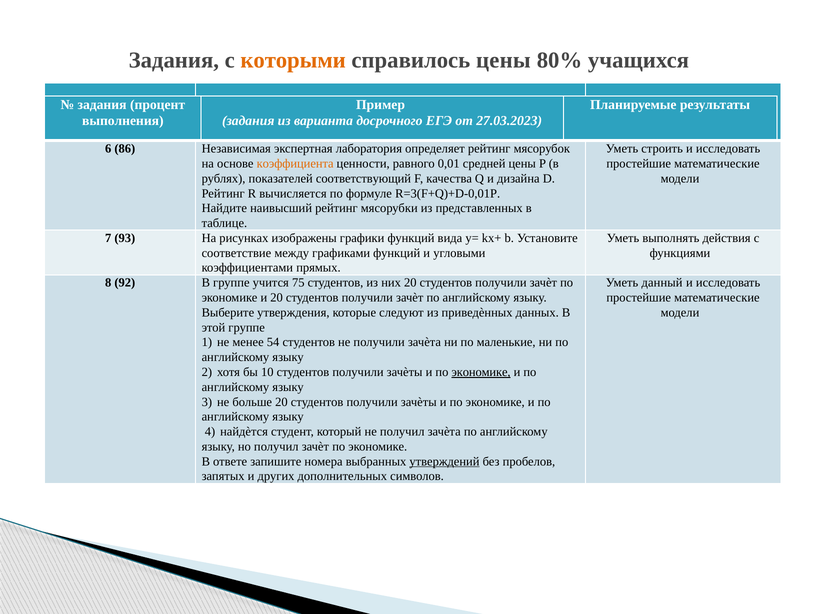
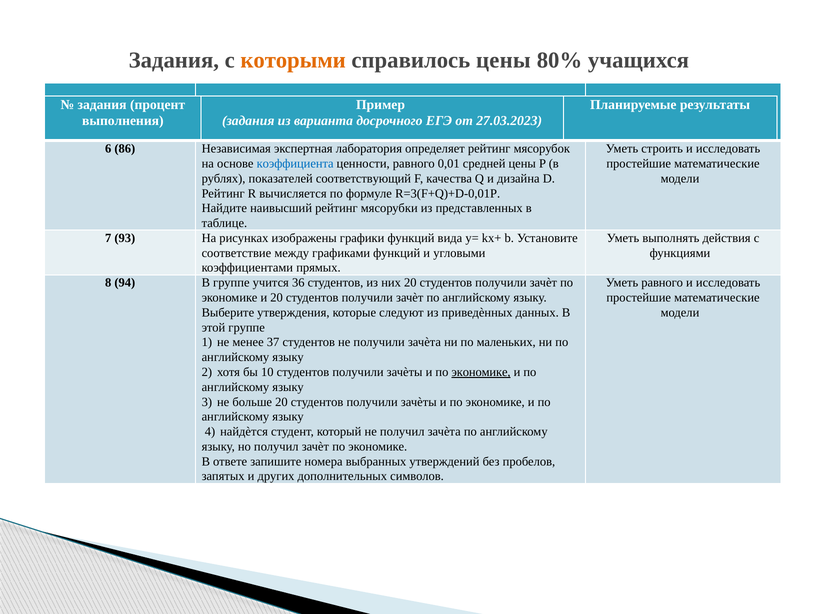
коэффициента colour: orange -> blue (295, 163)
92: 92 -> 94 (125, 283)
75: 75 -> 36 (298, 283)
Уметь данный: данный -> равного (662, 283)
54: 54 -> 37 (273, 342)
маленькие: маленькие -> маленьких (506, 342)
утверждений underline: present -> none (444, 461)
